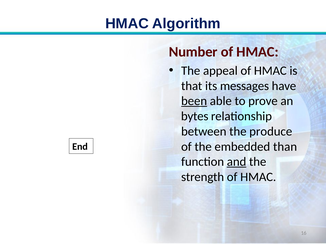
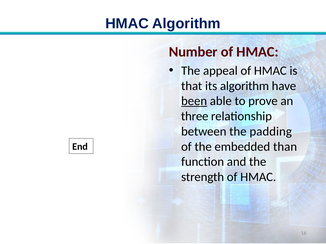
its messages: messages -> algorithm (245, 86)
bytes: bytes -> three (195, 116)
produce: produce -> padding (271, 132)
and underline: present -> none (237, 162)
